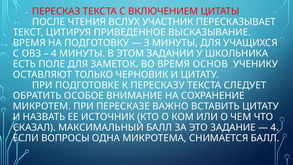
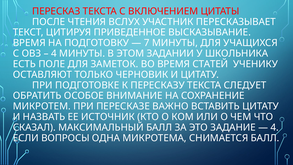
3: 3 -> 7 (147, 43)
ОСНОВ: ОСНОВ -> СТАТЕЙ (210, 64)
